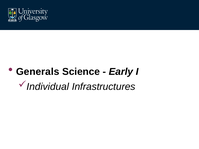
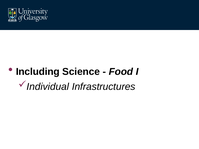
Generals: Generals -> Including (38, 72)
Early: Early -> Food (121, 72)
